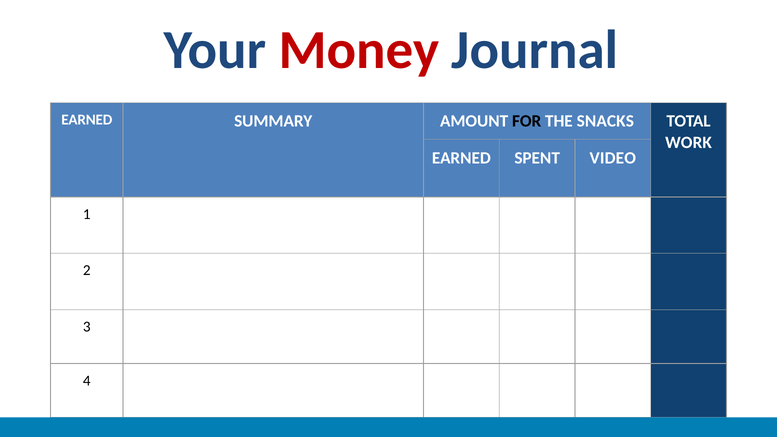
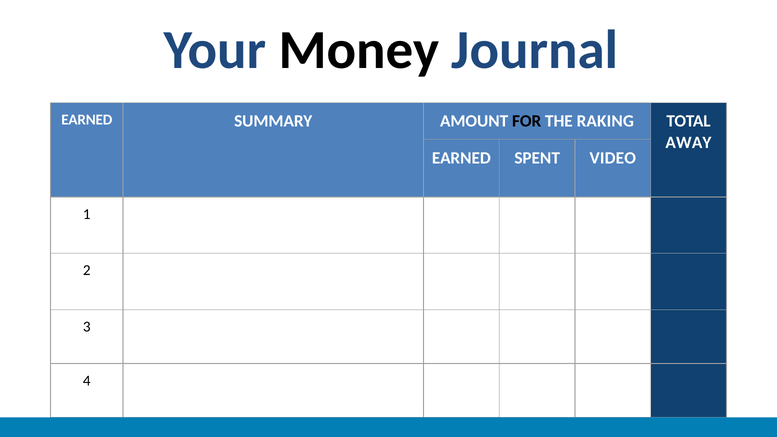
Money colour: red -> black (359, 50)
SNACKS: SNACKS -> RAKING (605, 121)
WORK: WORK -> AWAY (688, 142)
